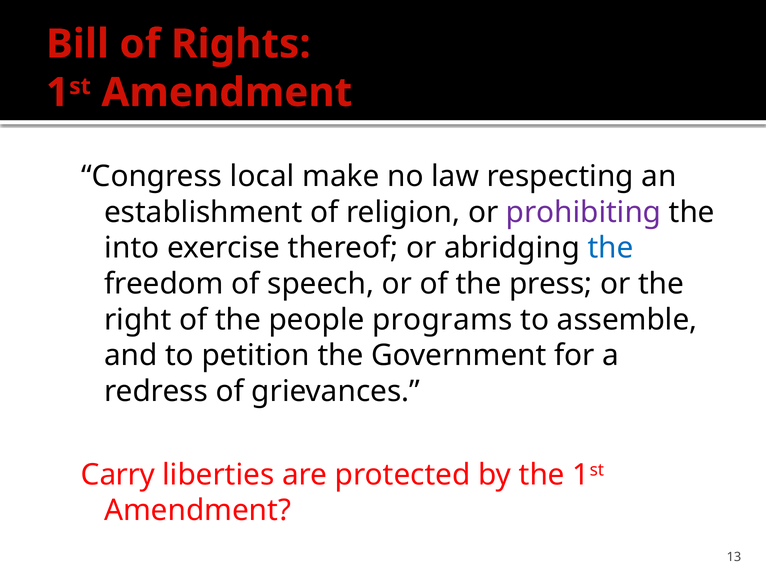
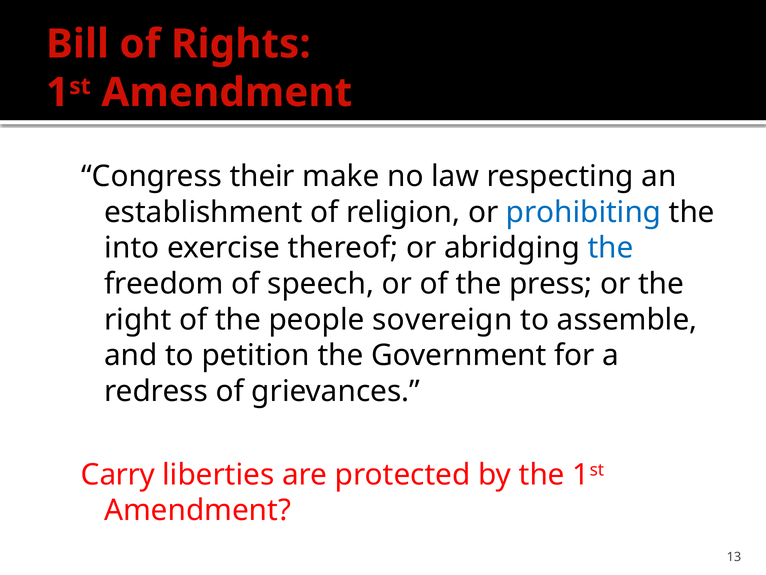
local: local -> their (262, 176)
prohibiting colour: purple -> blue (584, 212)
programs: programs -> sovereign (442, 319)
